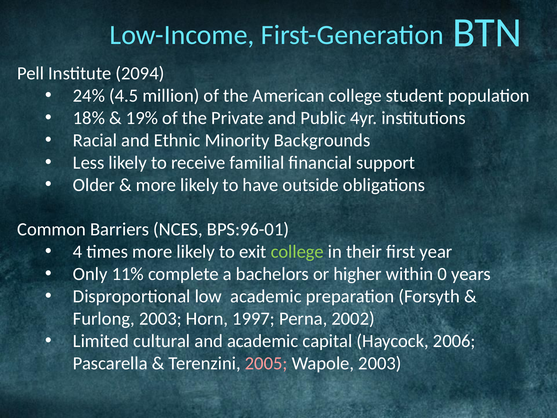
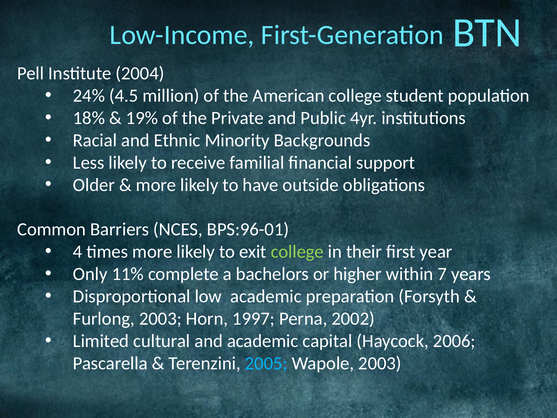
2094: 2094 -> 2004 (140, 73)
0: 0 -> 7 (442, 274)
2005 colour: pink -> light blue (266, 363)
